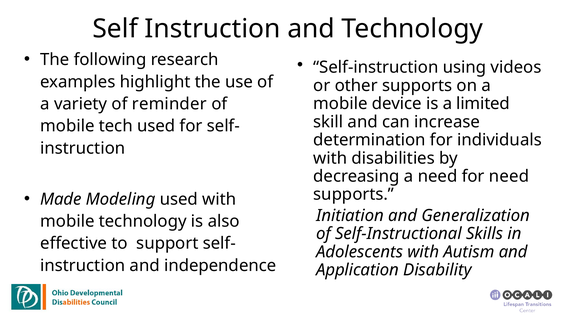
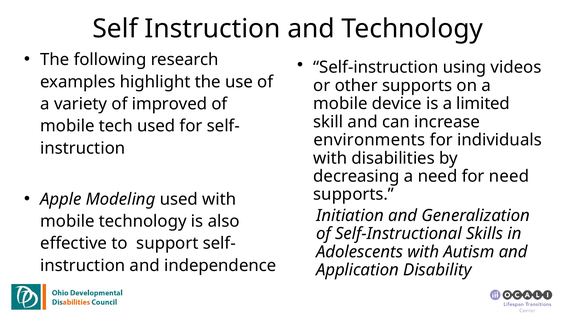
reminder: reminder -> improved (169, 104)
determination: determination -> environments (369, 140)
Made: Made -> Apple (61, 199)
